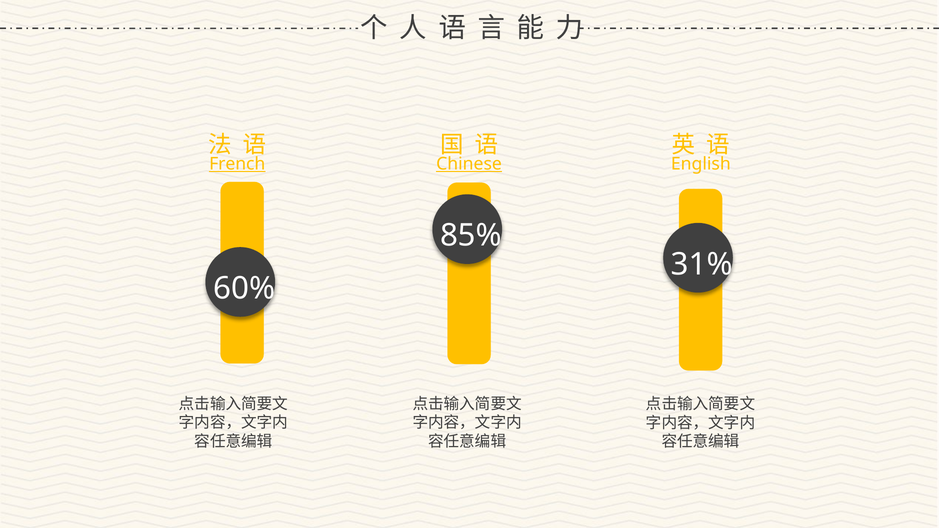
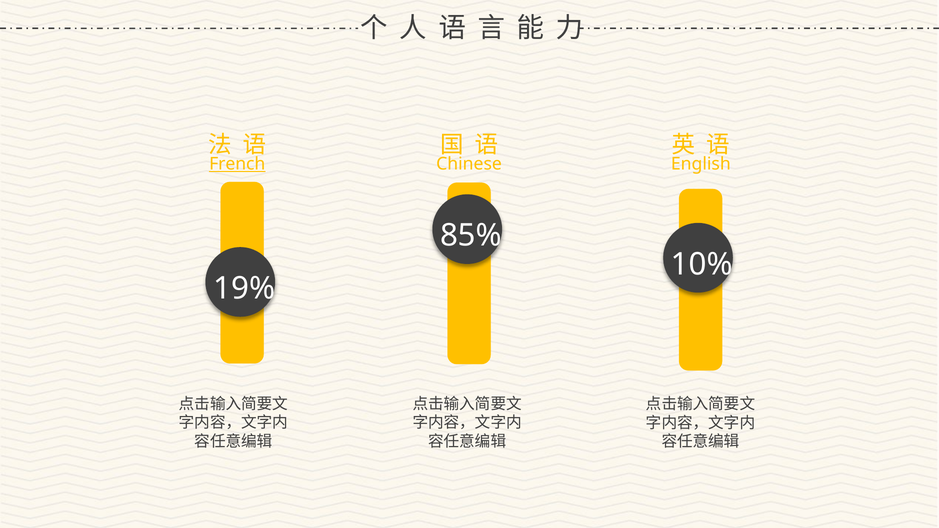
Chinese underline: present -> none (469, 164)
31%: 31% -> 10% (702, 264)
60%: 60% -> 19% (244, 289)
